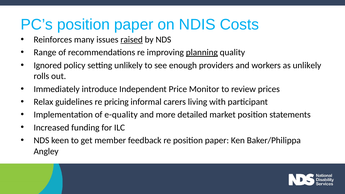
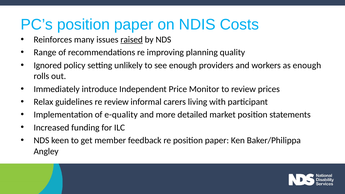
planning underline: present -> none (202, 52)
as unlikely: unlikely -> enough (307, 65)
re pricing: pricing -> review (116, 102)
